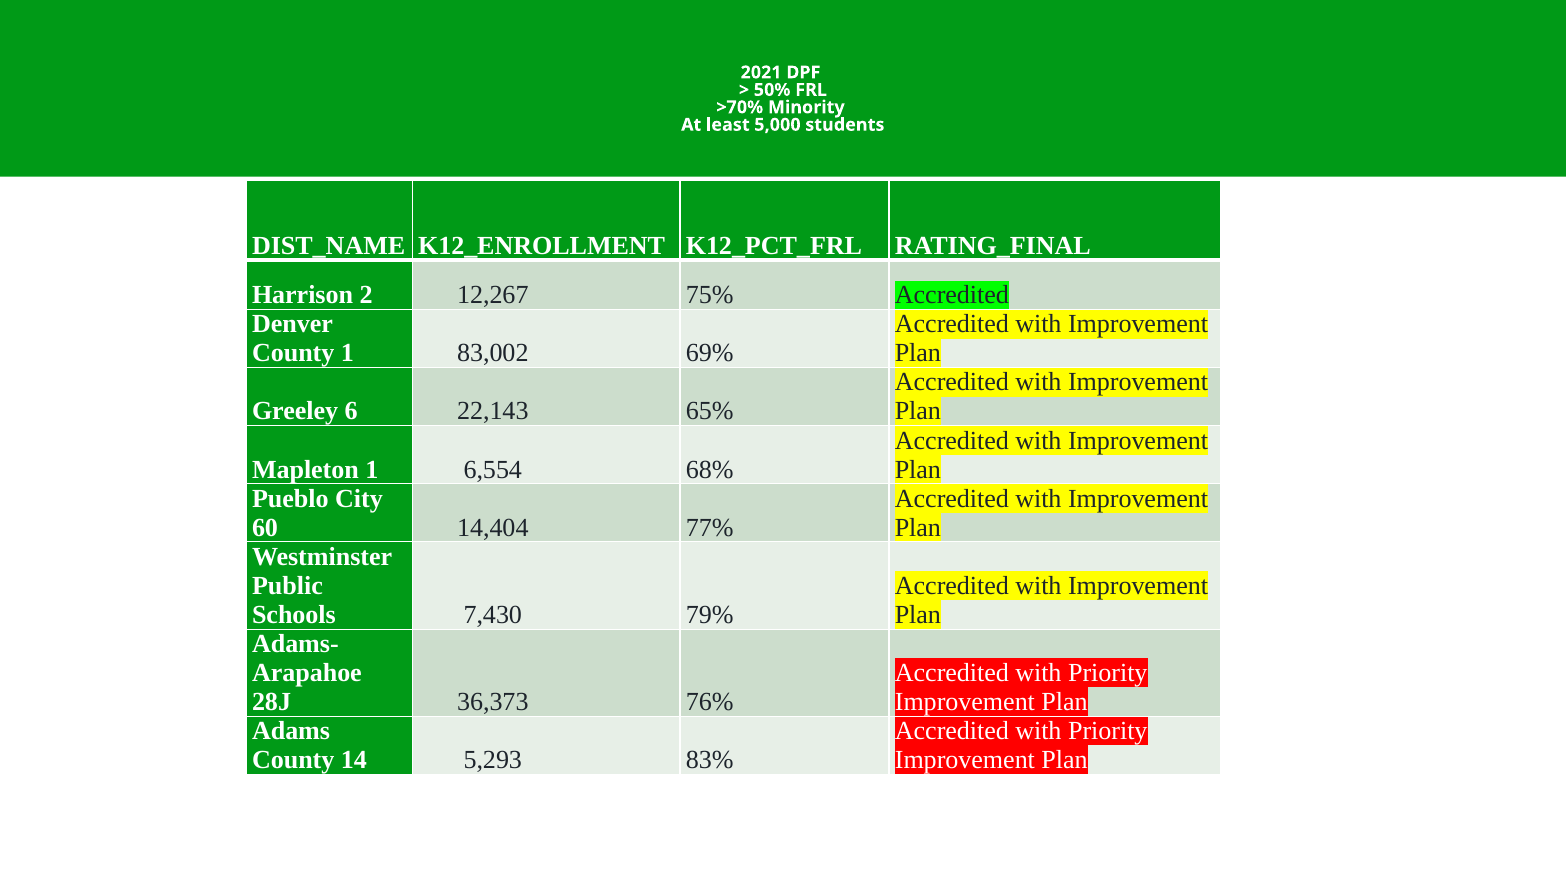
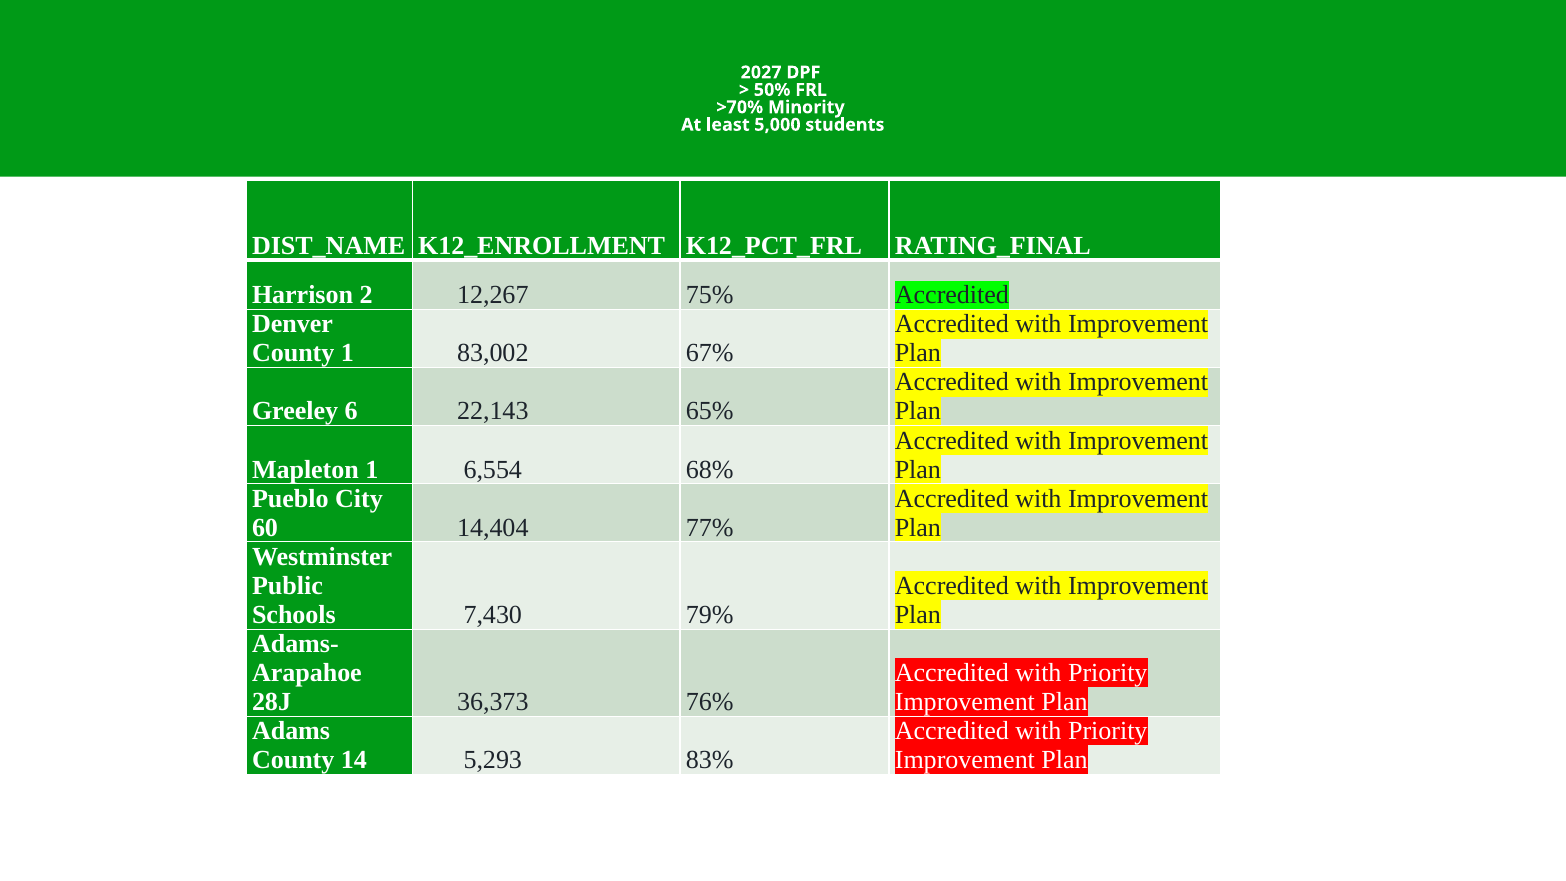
2021: 2021 -> 2027 (761, 72)
69%: 69% -> 67% (710, 353)
